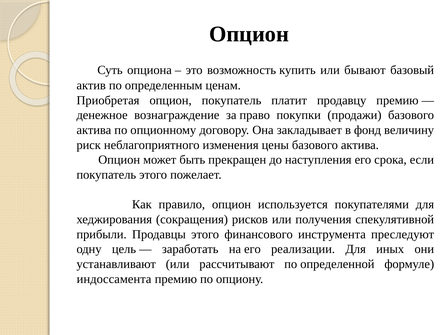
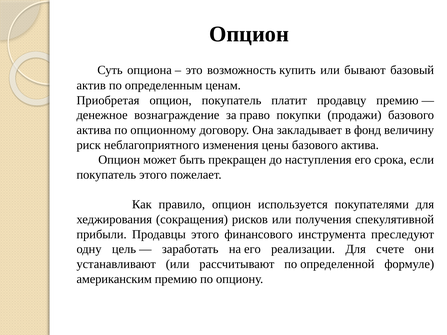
иных: иных -> счете (390, 249)
индоссамента: индоссамента -> американским (114, 279)
